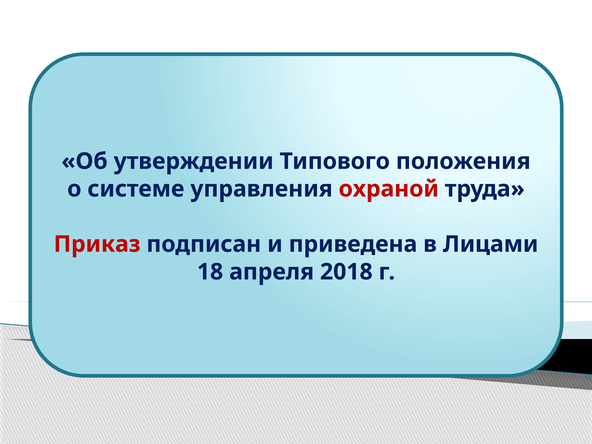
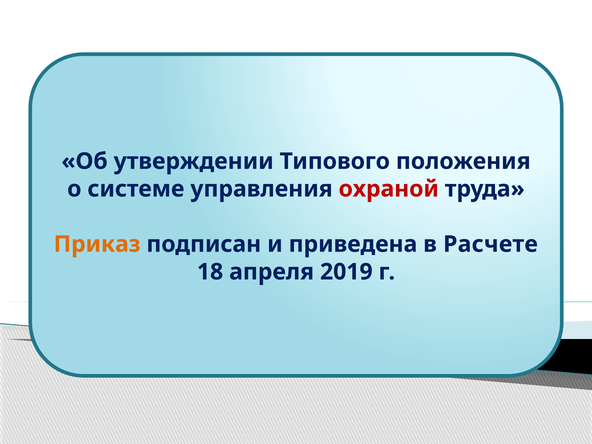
Приказ colour: red -> orange (97, 244)
Лицами: Лицами -> Расчете (490, 244)
2018: 2018 -> 2019 (346, 272)
